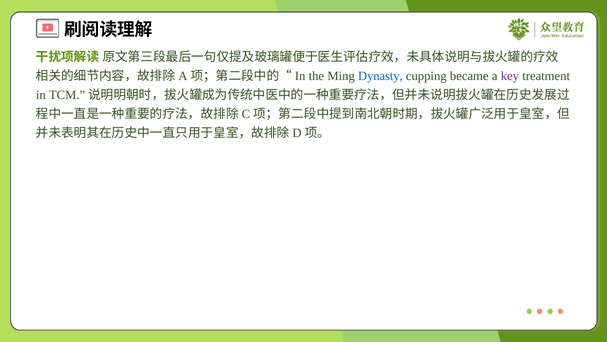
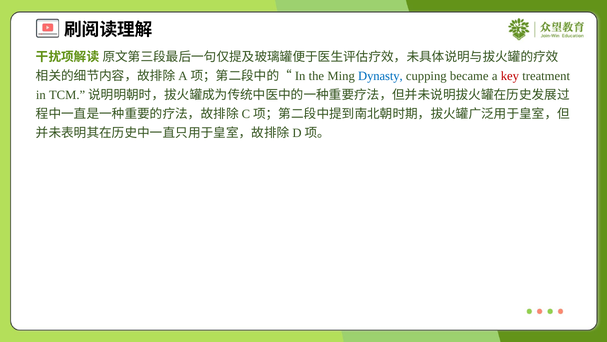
key colour: purple -> red (510, 76)
